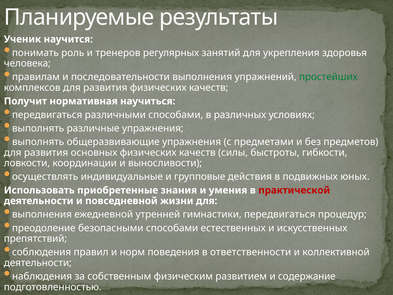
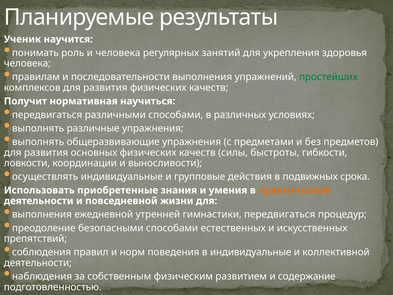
и тренеров: тренеров -> человека (118, 53)
юных: юных -> срока (355, 177)
практической colour: red -> orange (294, 190)
в ответственности: ответственности -> индивидуальные (251, 252)
